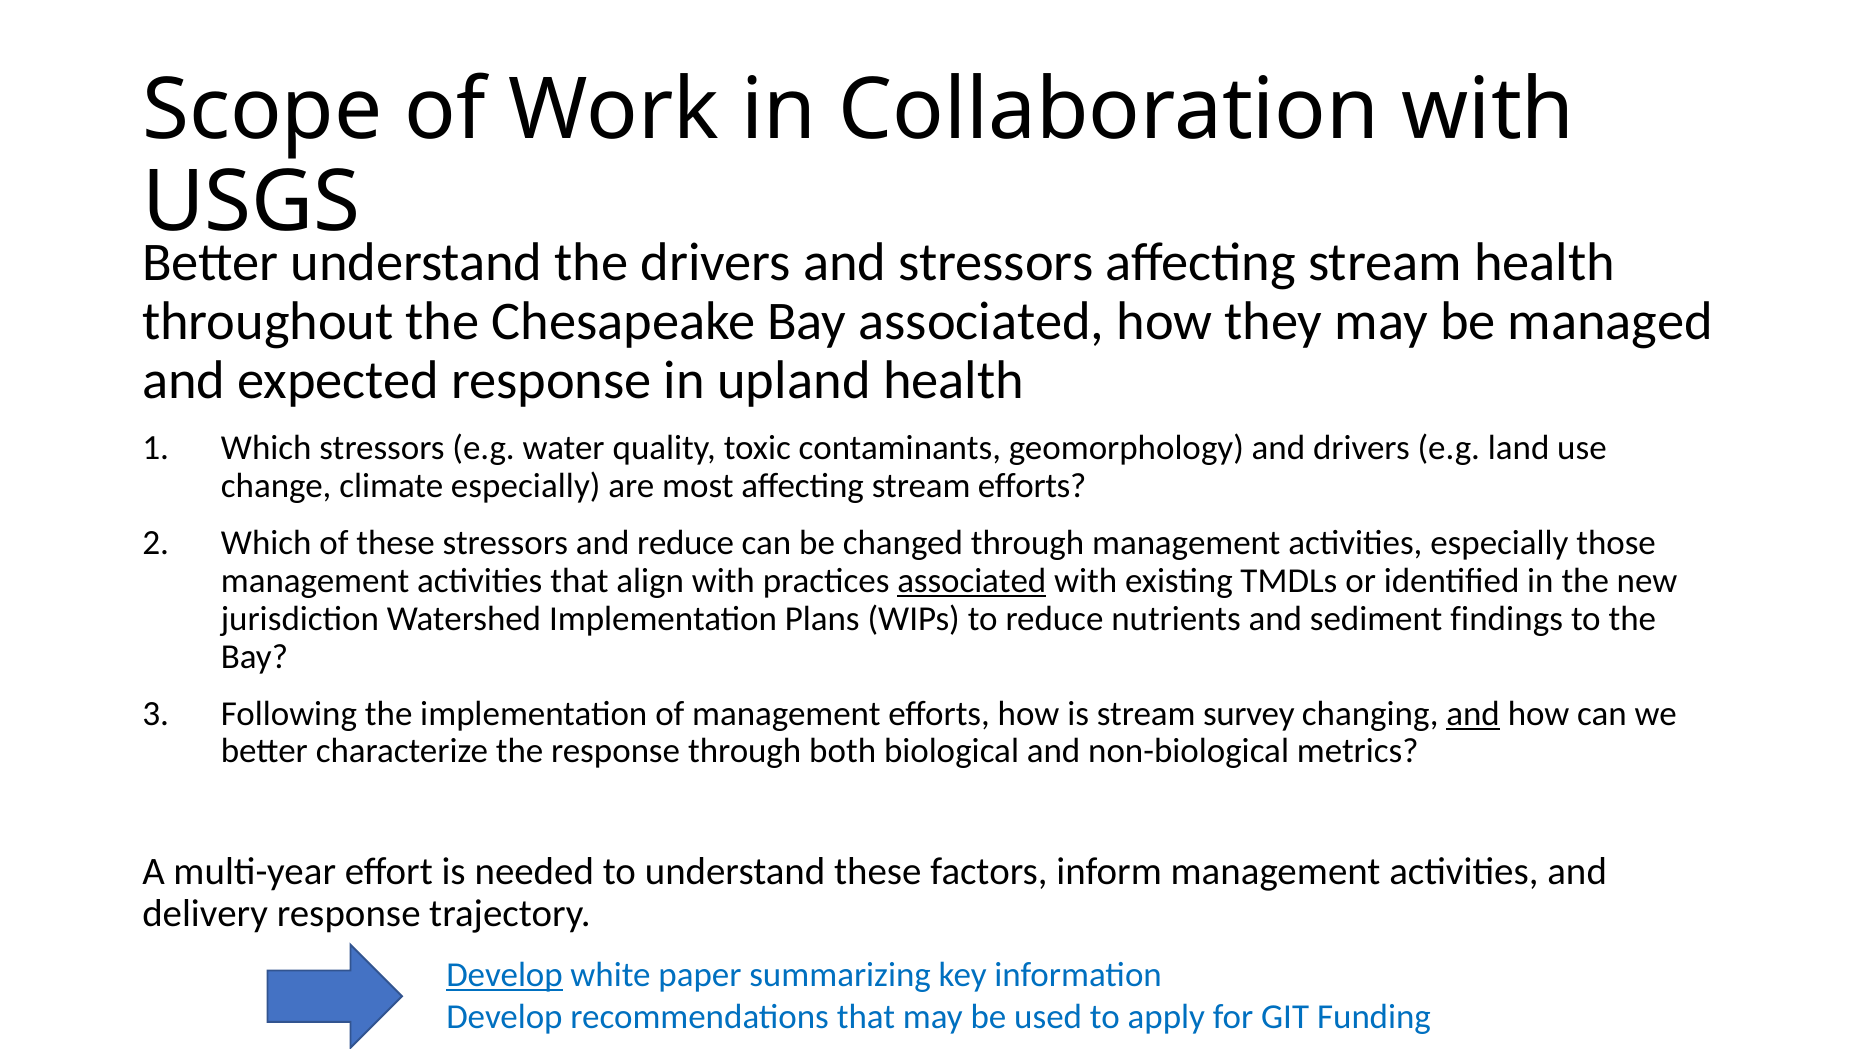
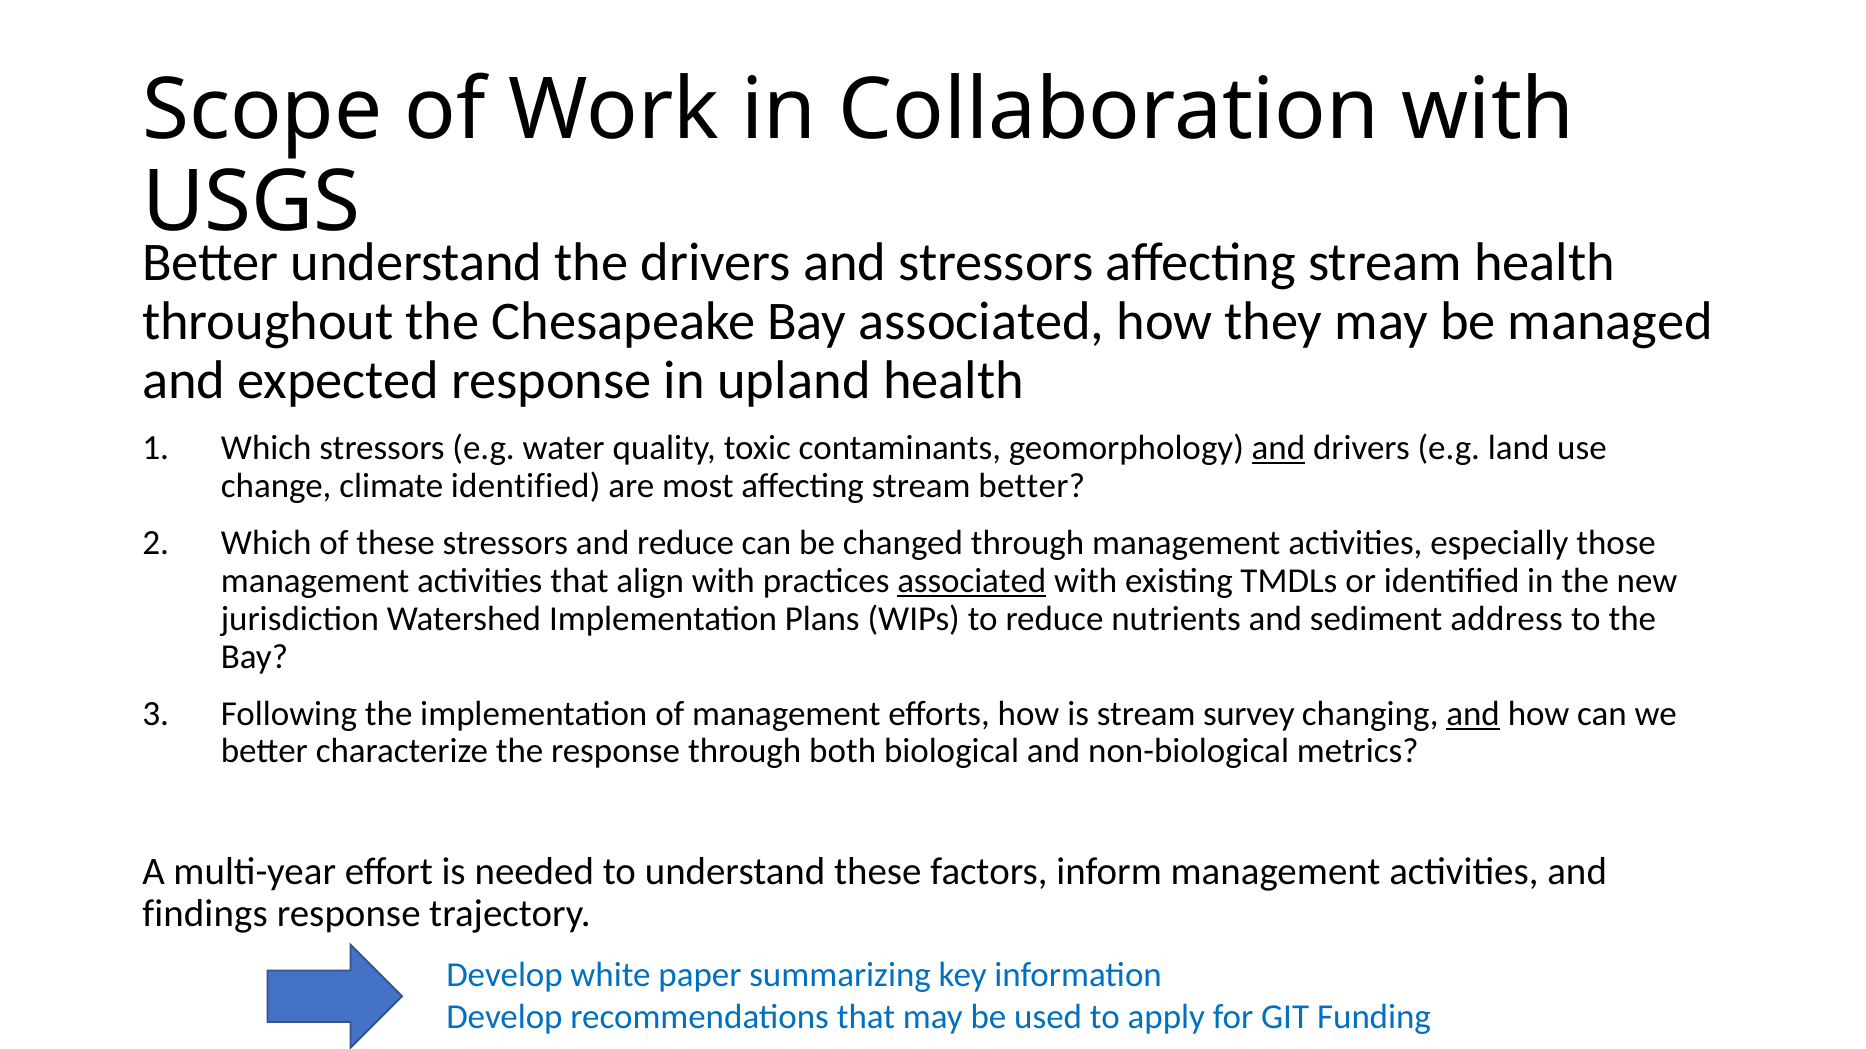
and underline: none -> present (1278, 448)
climate especially: especially -> identified (526, 486)
stream efforts: efforts -> better (1032, 486)
findings: findings -> address (1507, 619)
delivery: delivery -> findings (205, 915)
Develop underline: present -> none (504, 976)
